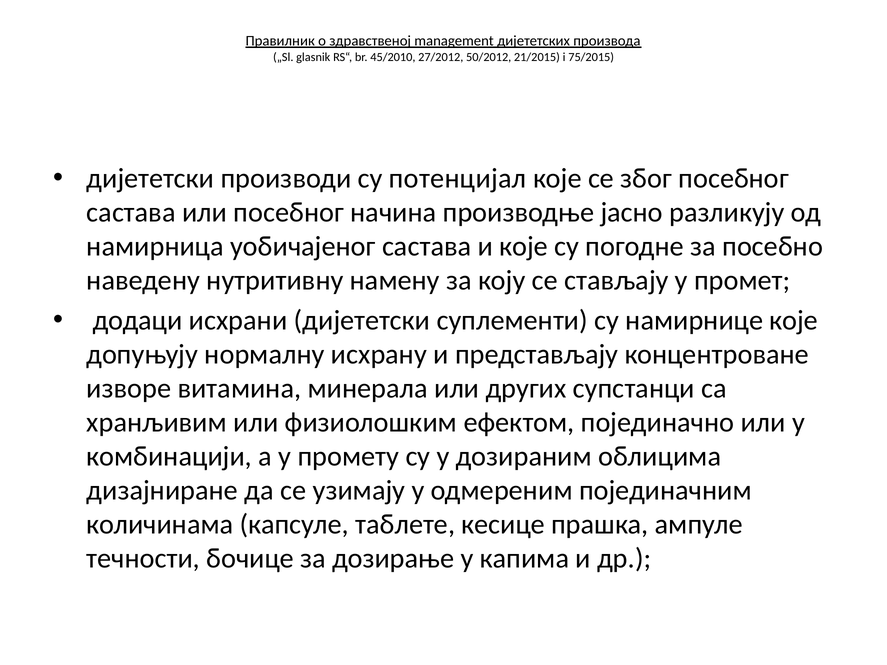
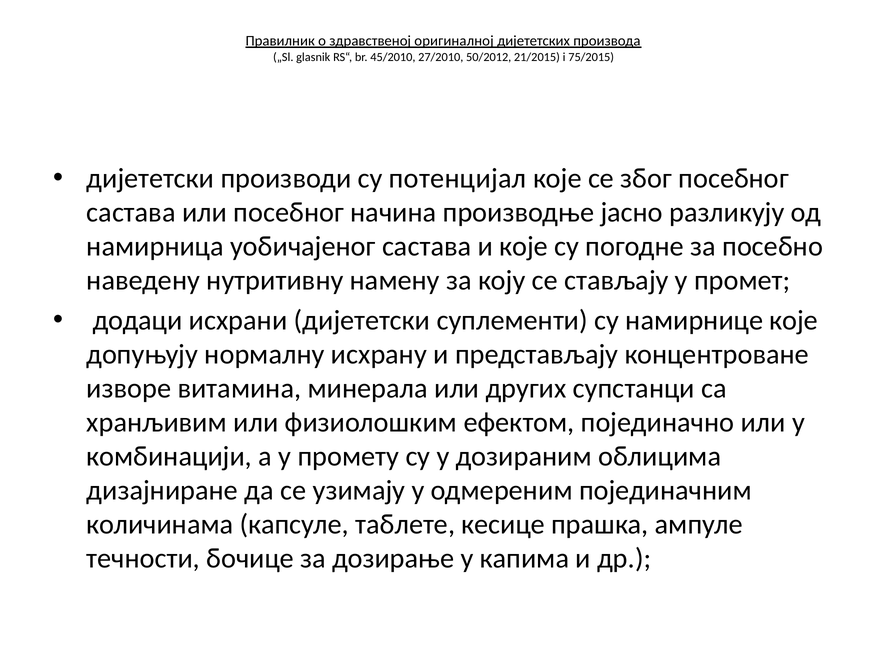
management: management -> оригиналној (454, 41)
27/2012: 27/2012 -> 27/2010 (441, 57)
